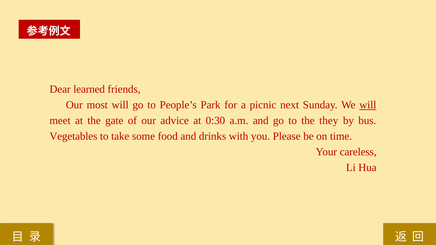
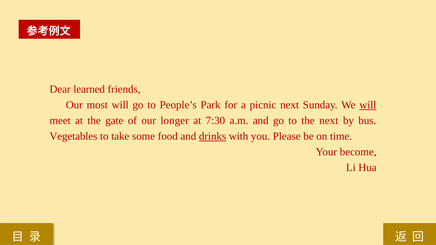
advice: advice -> longer (175, 121)
0:30: 0:30 -> 7:30 (215, 121)
the they: they -> next (329, 121)
drinks underline: none -> present (213, 136)
careless: careless -> become (358, 152)
